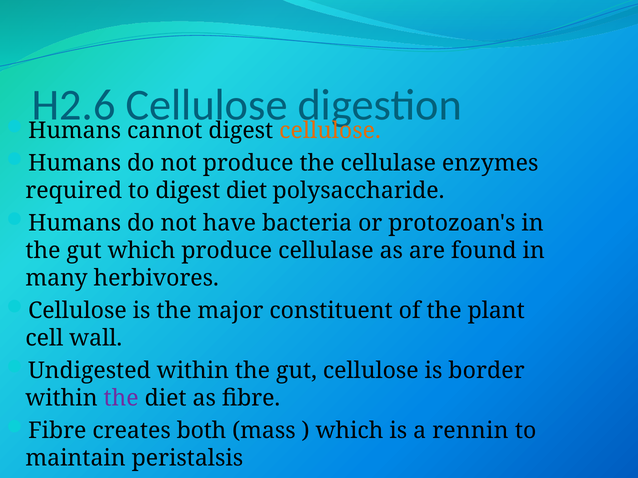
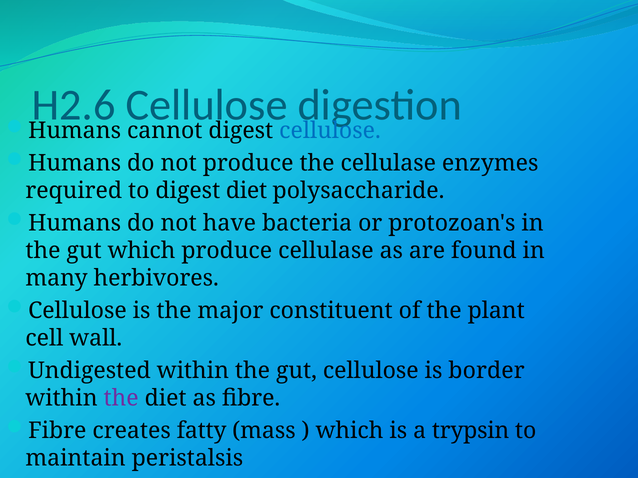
cellulose colour: orange -> blue (330, 131)
both: both -> fatty (202, 431)
rennin: rennin -> trypsin (471, 431)
